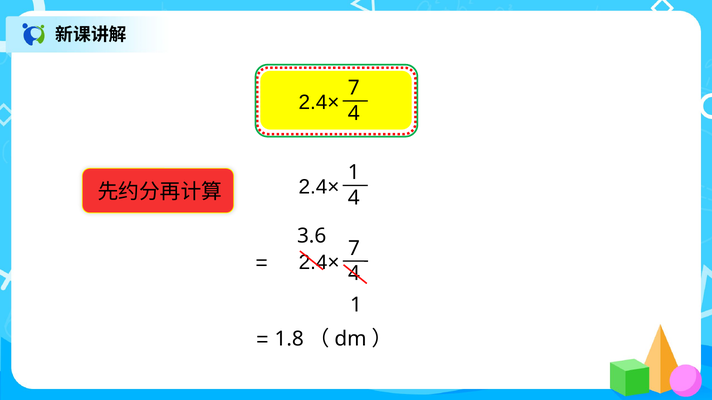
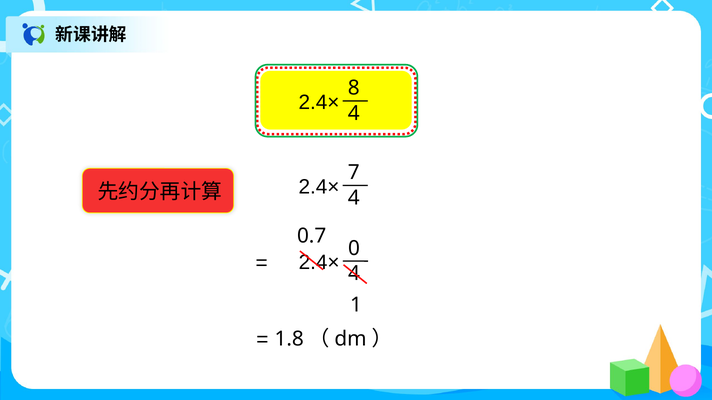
7: 7 -> 8 (354, 88)
2.4× 1: 1 -> 7 (354, 173)
3.6: 3.6 -> 0.7 (312, 236)
7: 7 -> 0 (354, 249)
